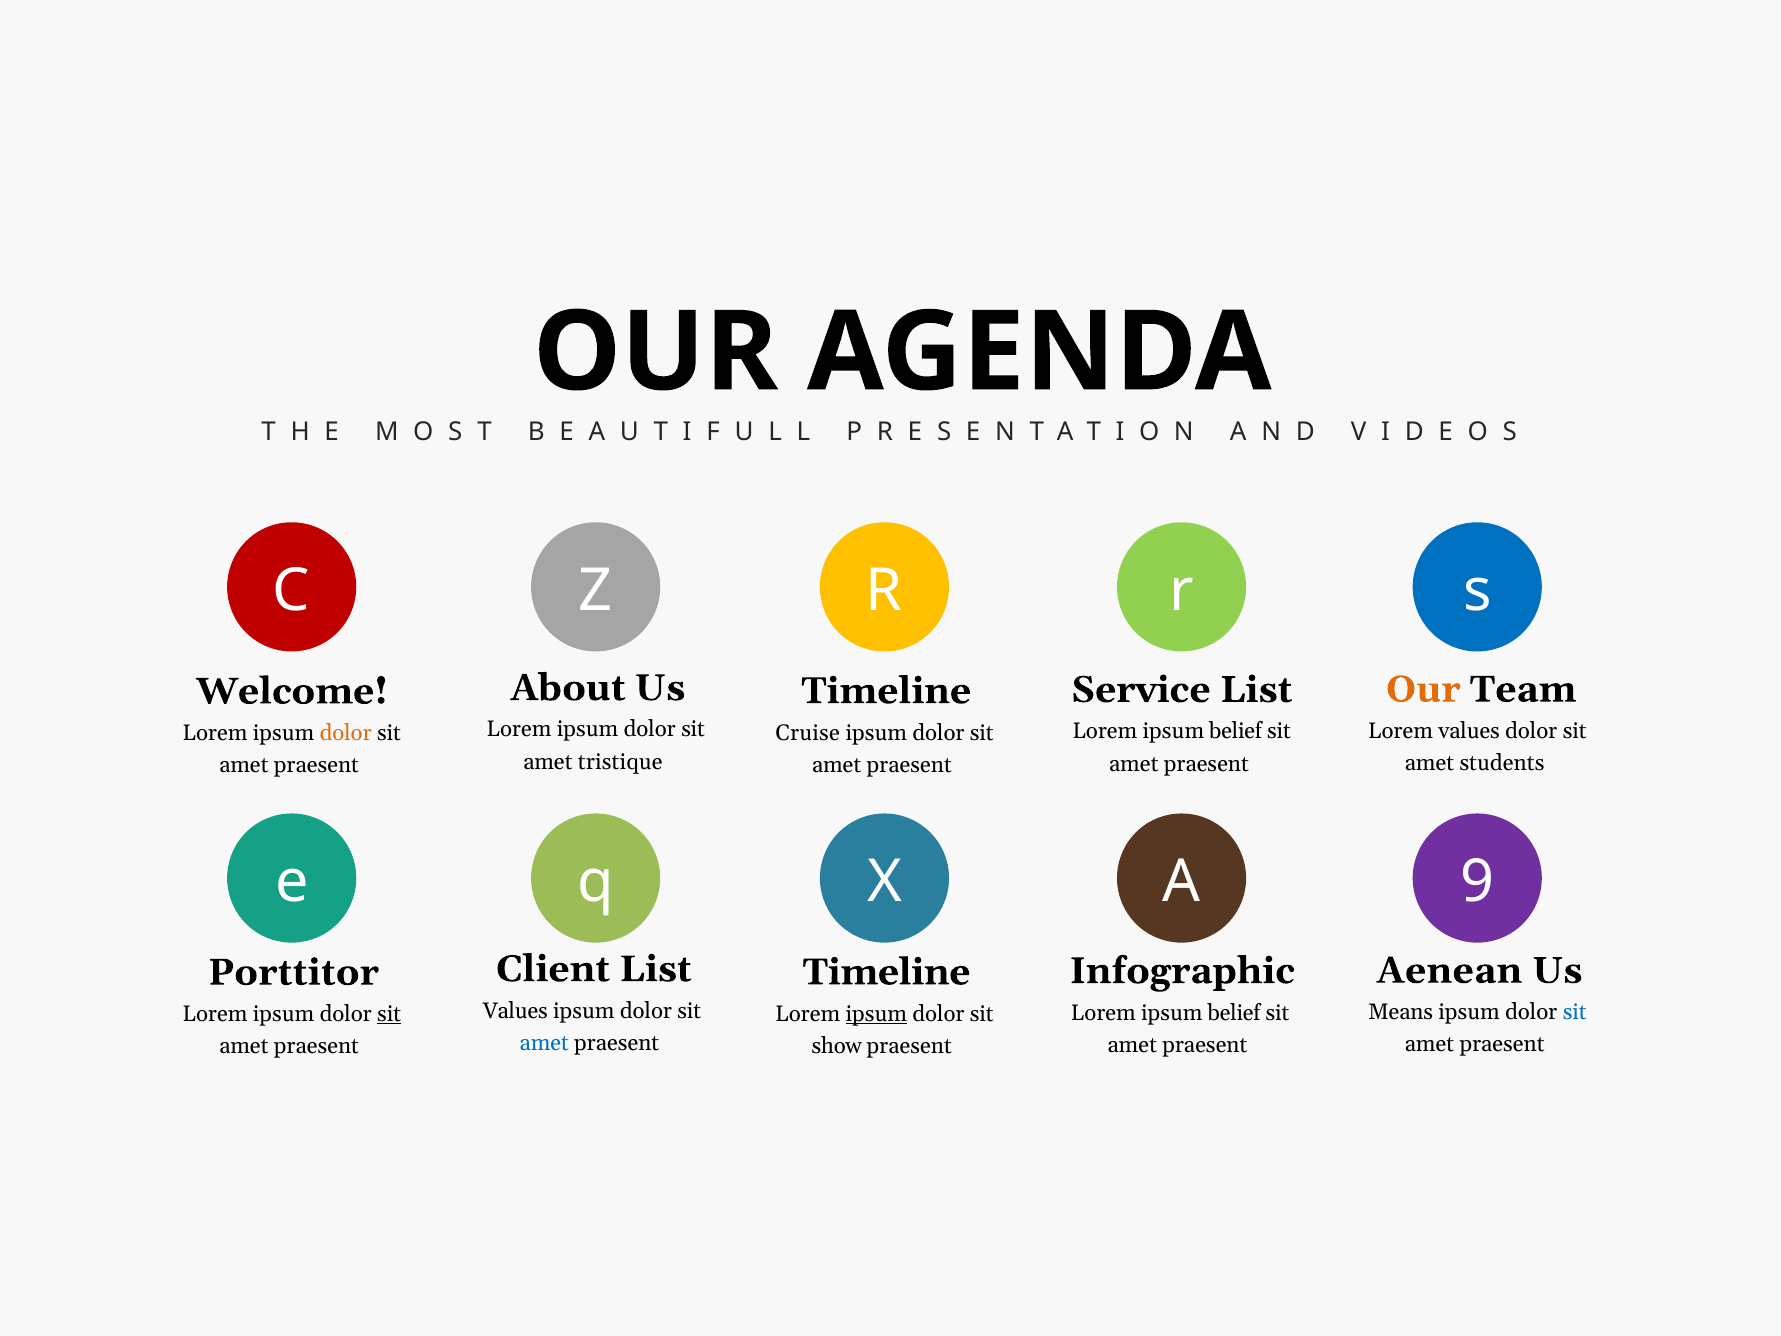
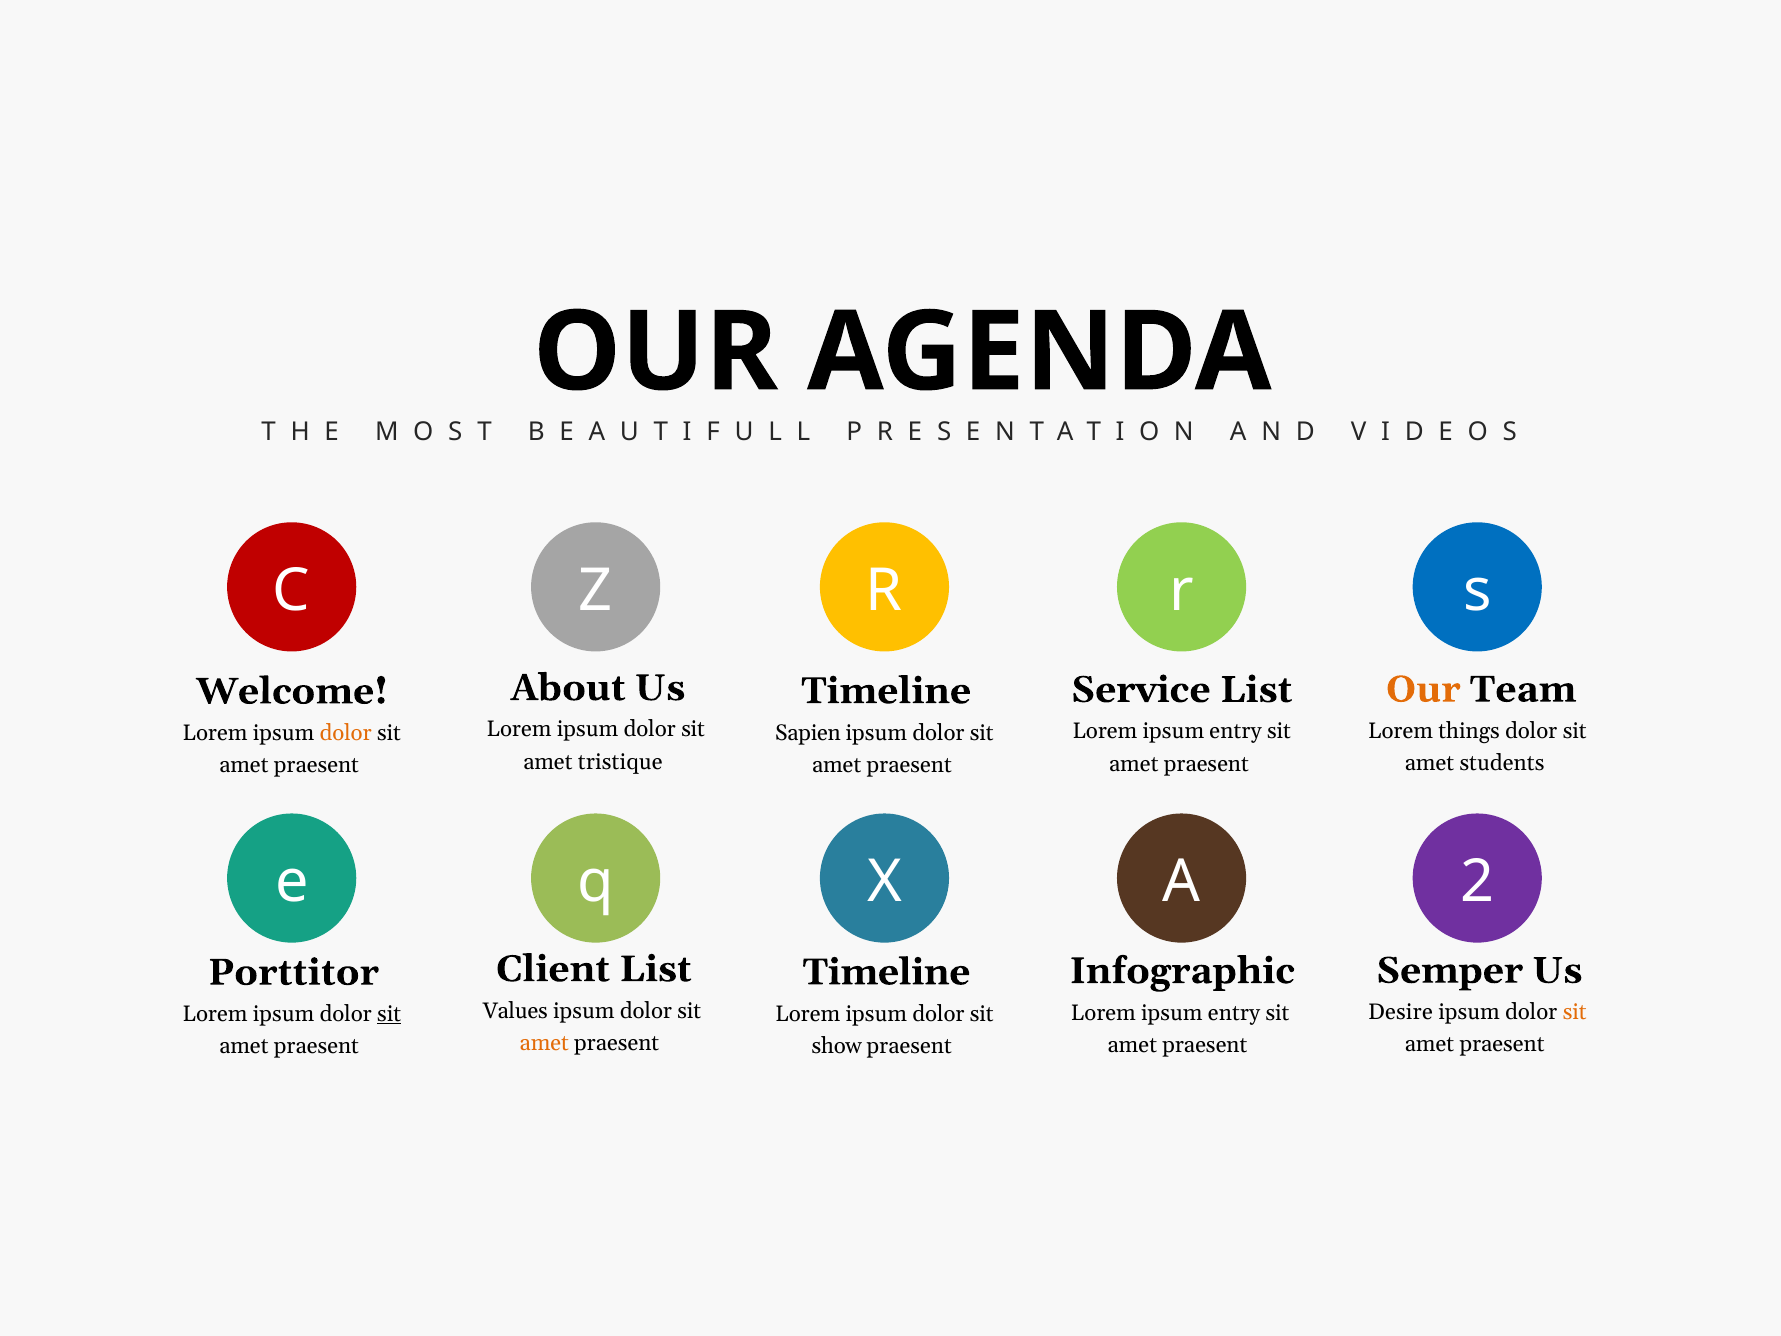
Lorem values: values -> things (1469, 731)
belief: belief -> entry (1236, 731)
Cruise: Cruise -> Sapien (808, 733)
9: 9 -> 2 (1477, 882)
Aenean: Aenean -> Semper (1450, 970)
Means: Means -> Desire (1400, 1012)
sit colour: blue -> orange (1575, 1012)
belief: belief -> entry (1234, 1013)
ipsum underline: present -> none (876, 1014)
amet colour: blue -> orange (544, 1043)
